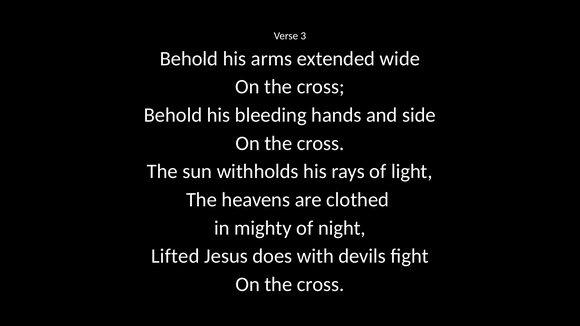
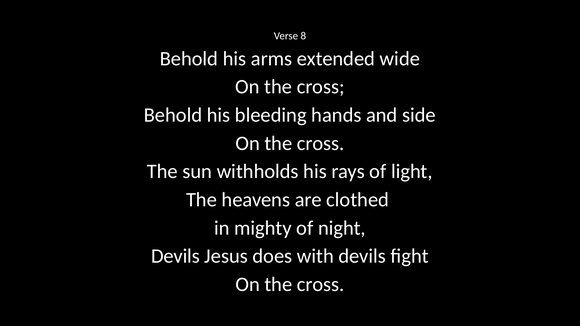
3: 3 -> 8 (303, 36)
Lifted: Lifted -> Devils (175, 256)
